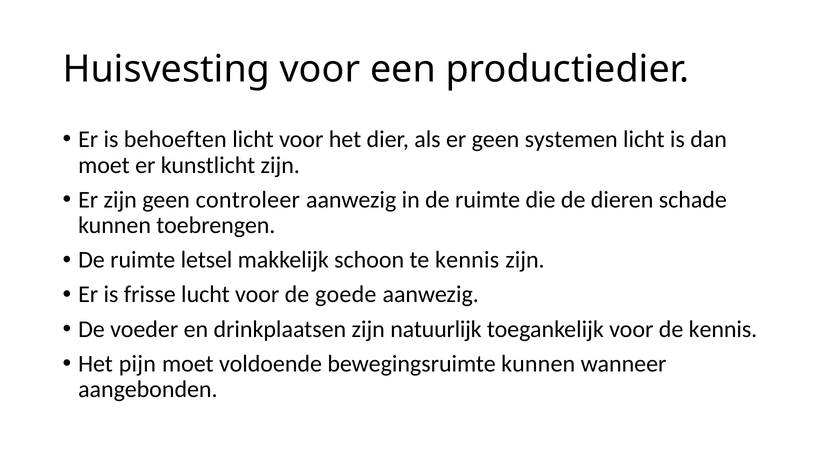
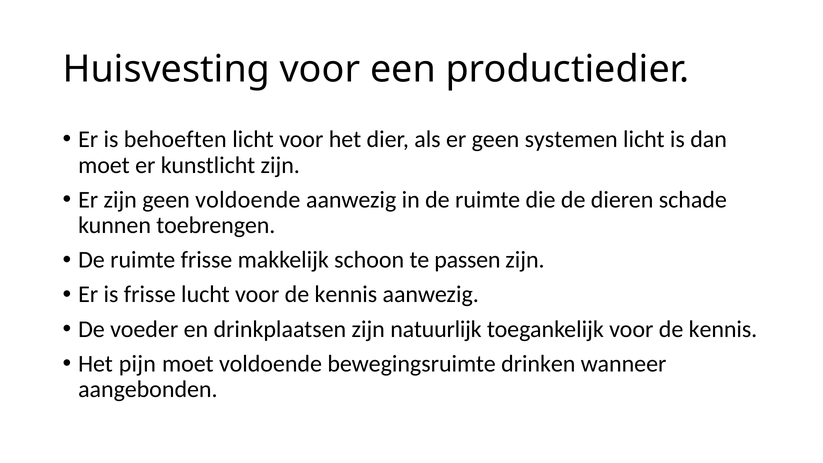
geen controleer: controleer -> voldoende (248, 200)
ruimte letsel: letsel -> frisse (206, 260)
te kennis: kennis -> passen (467, 260)
lucht voor de goede: goede -> kennis (346, 295)
bewegingsruimte kunnen: kunnen -> drinken (538, 364)
